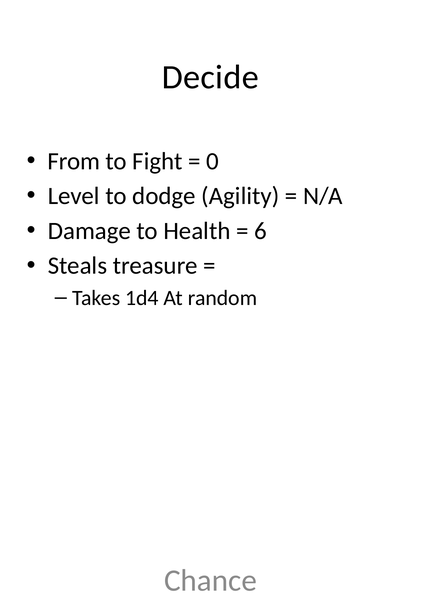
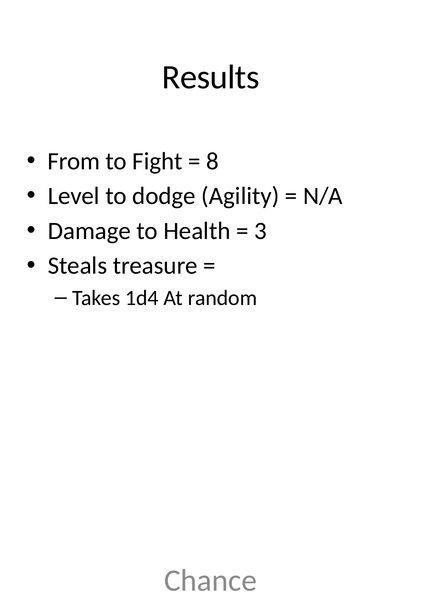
Decide: Decide -> Results (211, 77)
0: 0 -> 8 (212, 161)
6: 6 -> 3 (260, 231)
